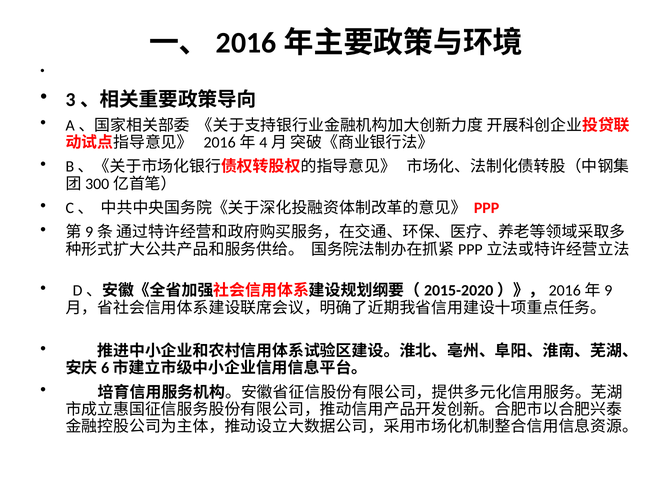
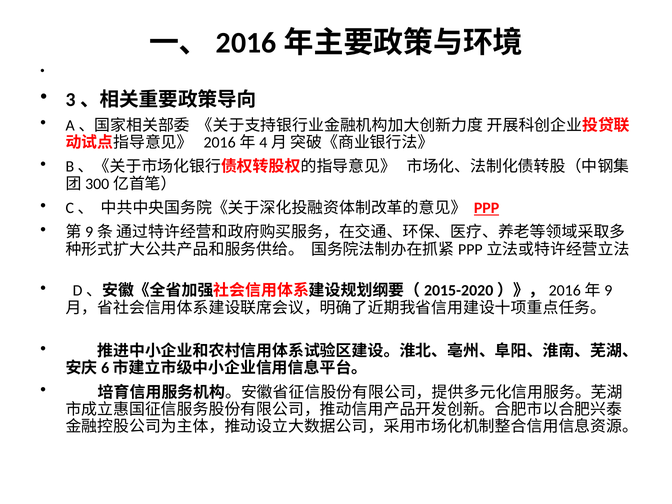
PPP underline: none -> present (487, 208)
